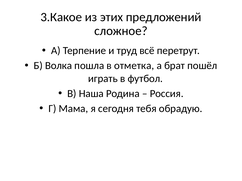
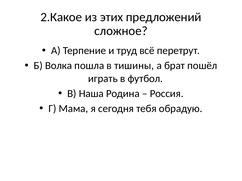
3.Какое: 3.Какое -> 2.Какое (61, 17)
отметка: отметка -> тишины (134, 66)
